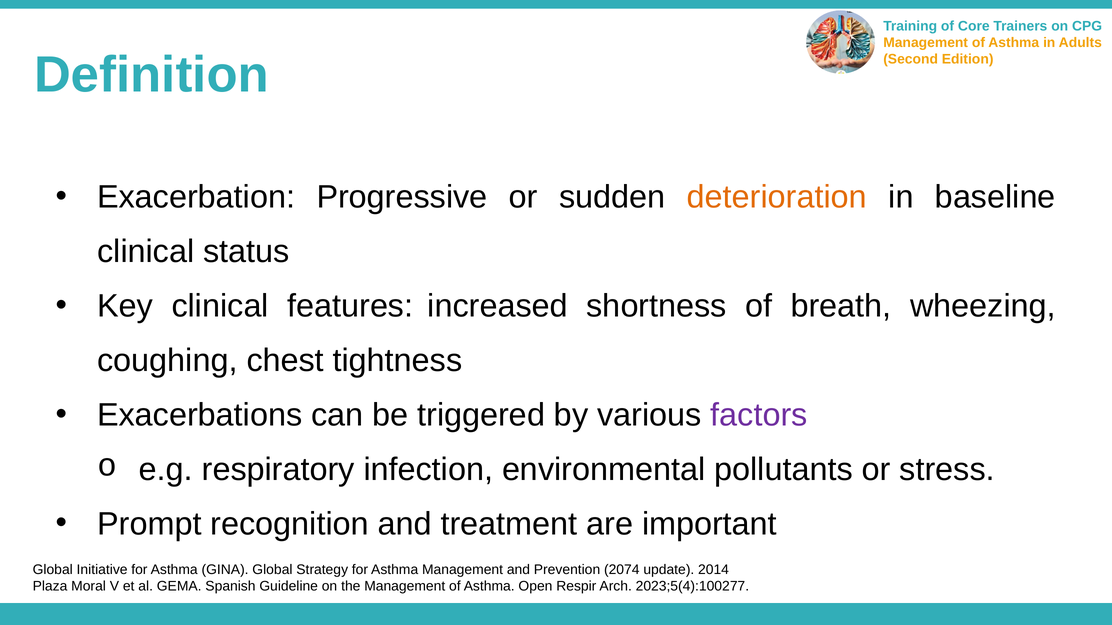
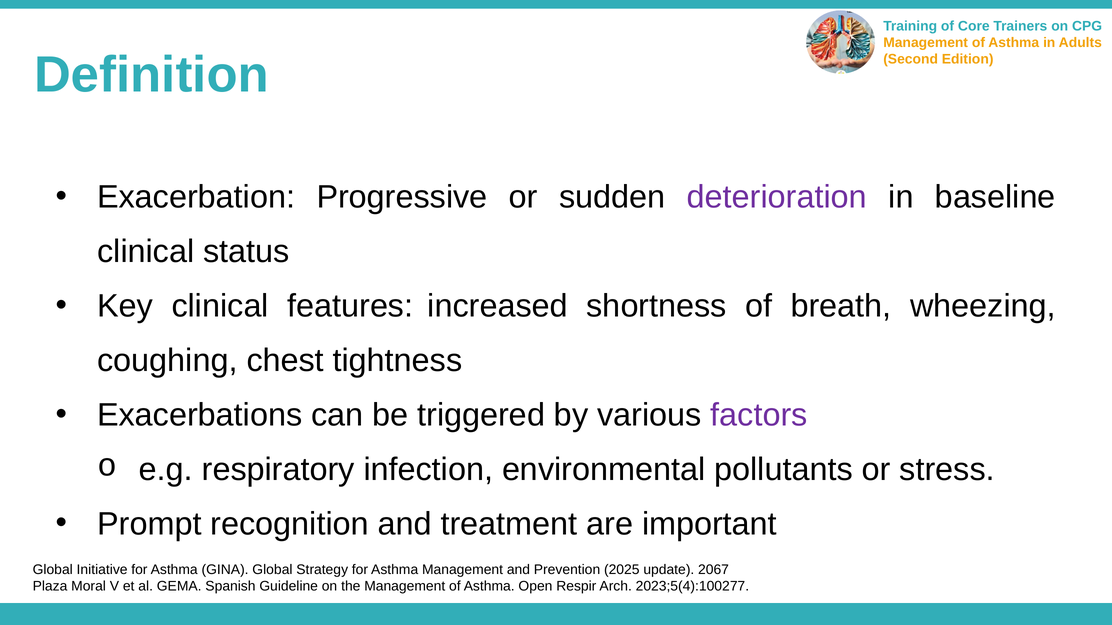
deterioration colour: orange -> purple (777, 197)
2074: 2074 -> 2025 (622, 570)
2014: 2014 -> 2067 (714, 570)
